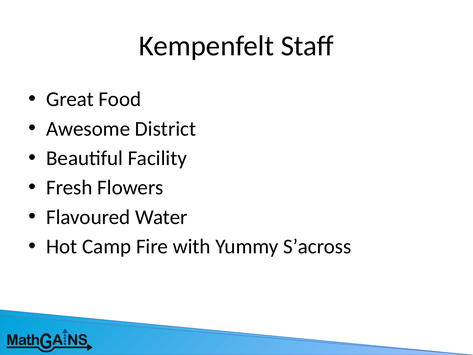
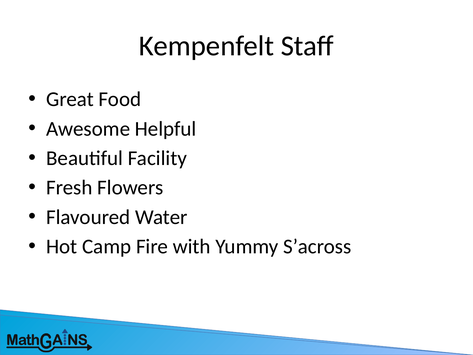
District: District -> Helpful (166, 129)
